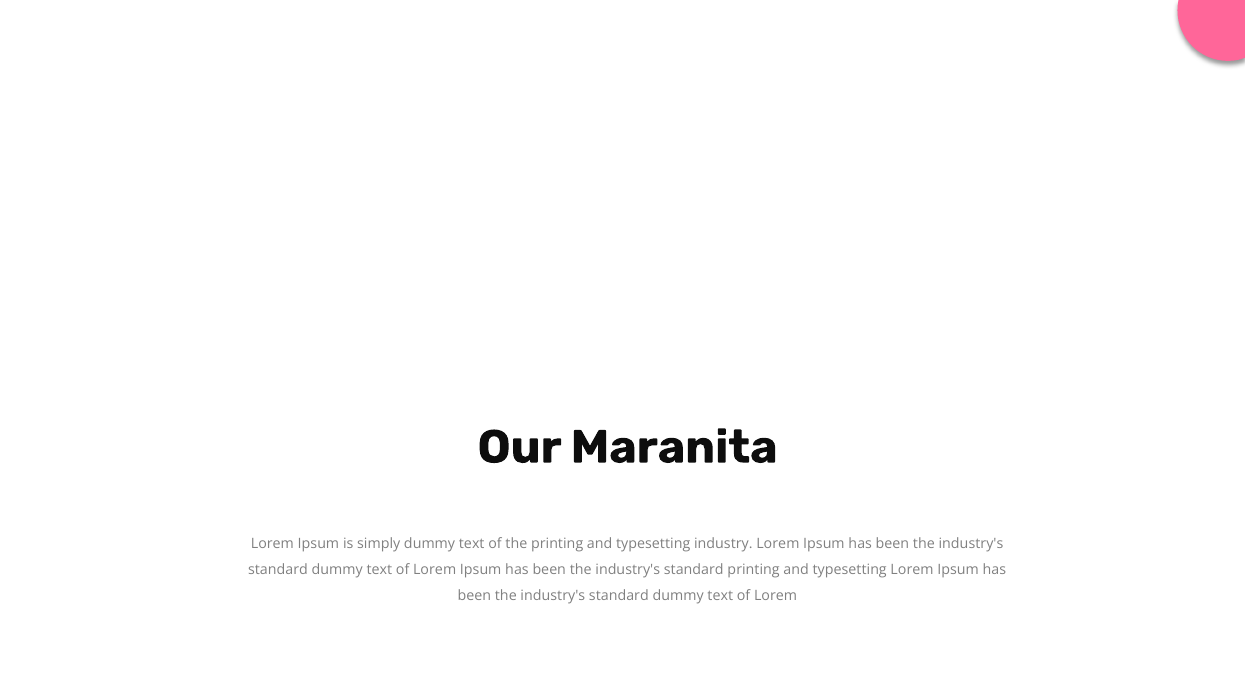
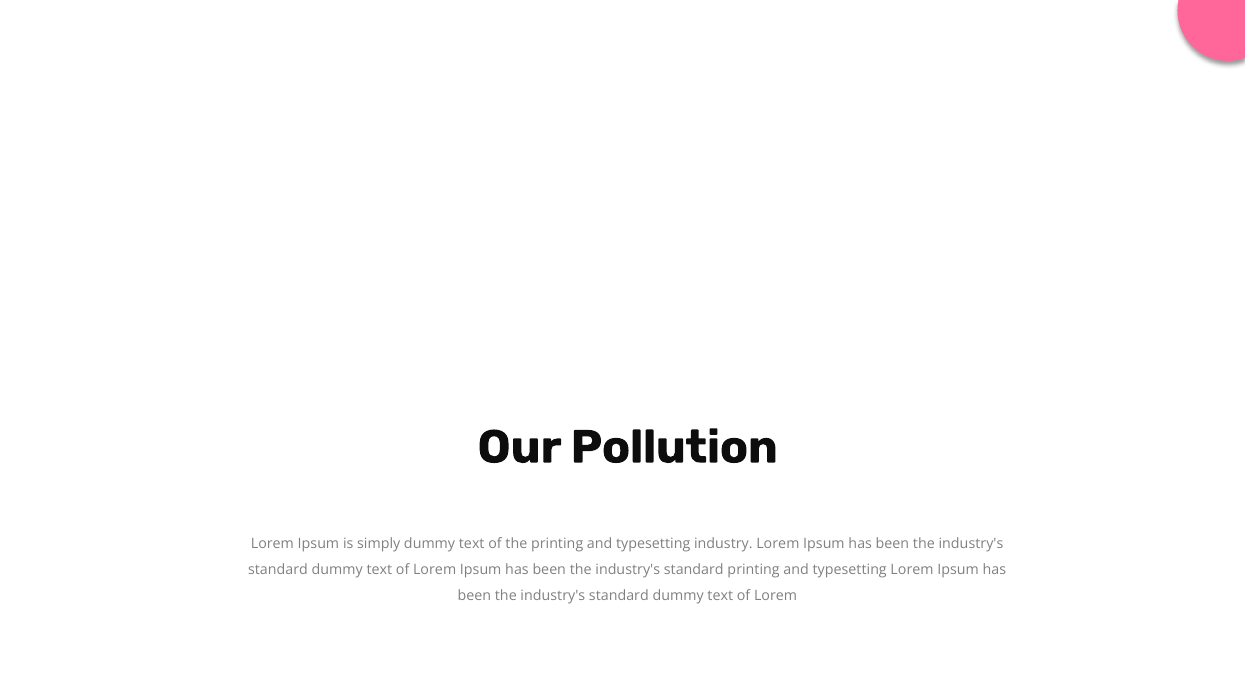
Maranita: Maranita -> Pollution (674, 447)
